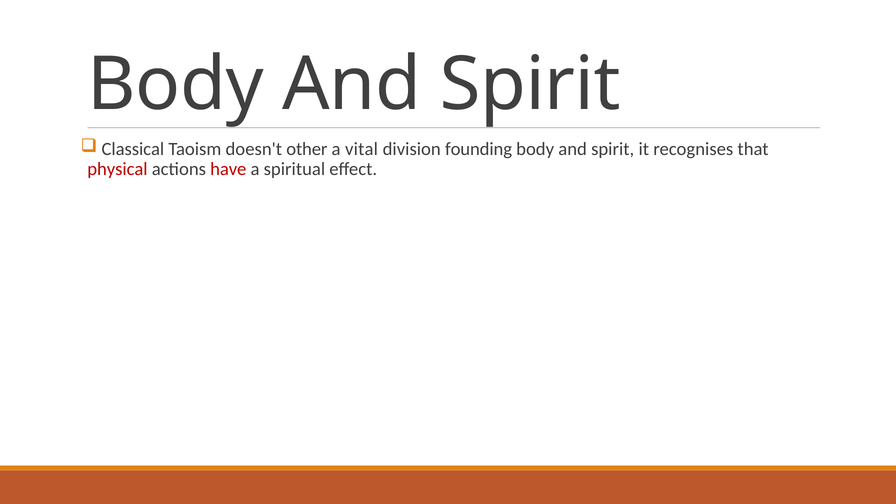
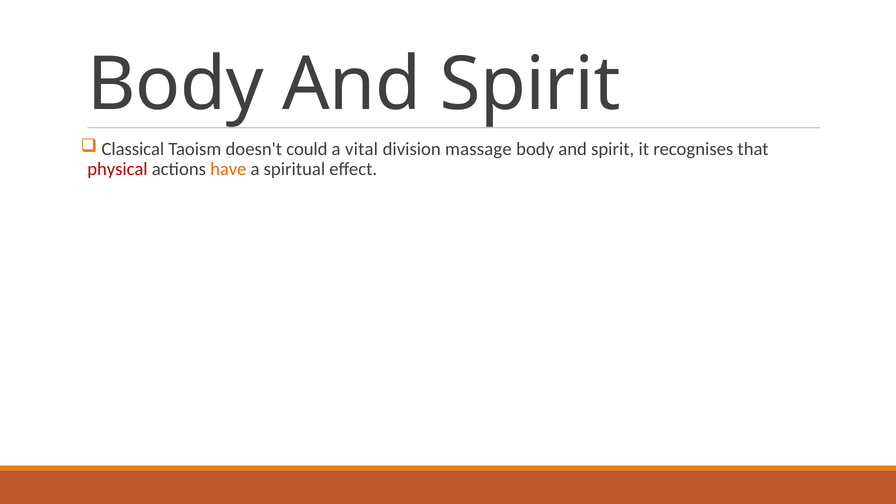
other: other -> could (307, 149)
founding: founding -> massage (478, 149)
have colour: red -> orange (228, 169)
